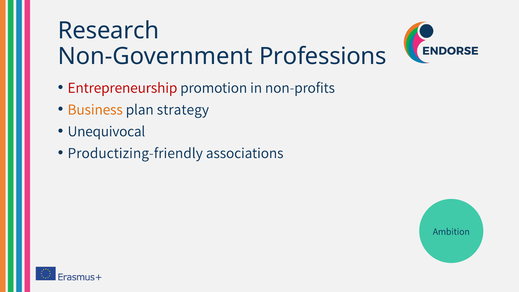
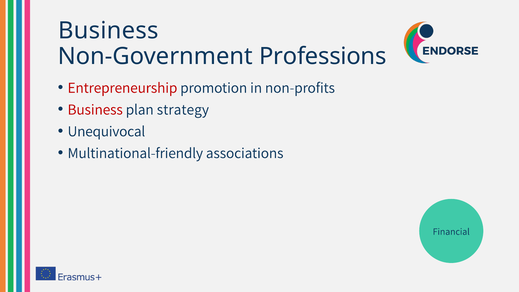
Research: Research -> Business (108, 31)
Business colour: orange -> red (95, 110)
Productizing-friendly: Productizing-friendly -> Multinational-friendly (135, 153)
Ambition: Ambition -> Financial (451, 232)
